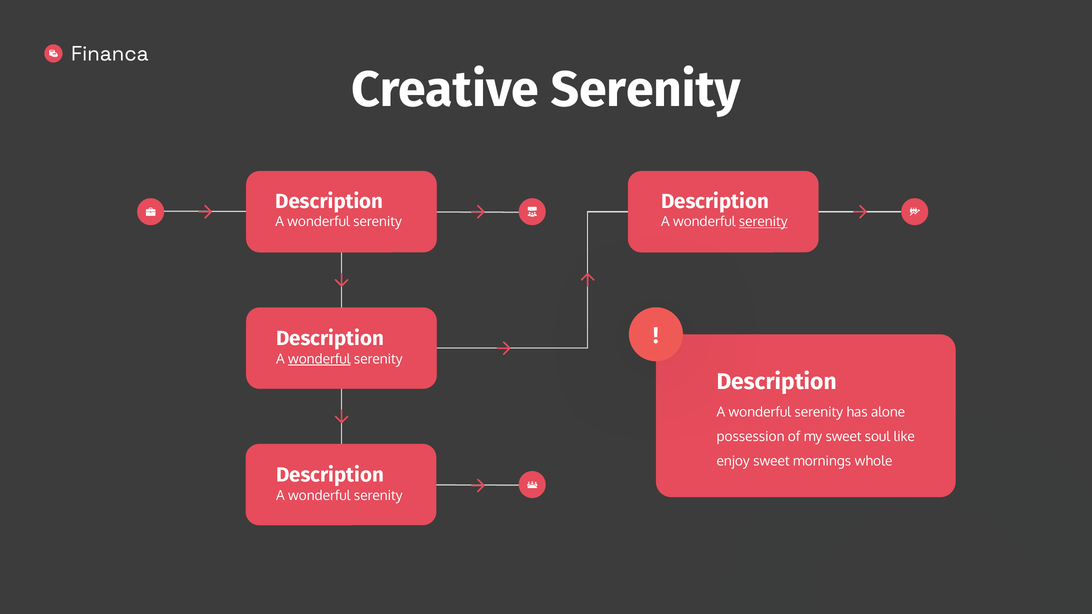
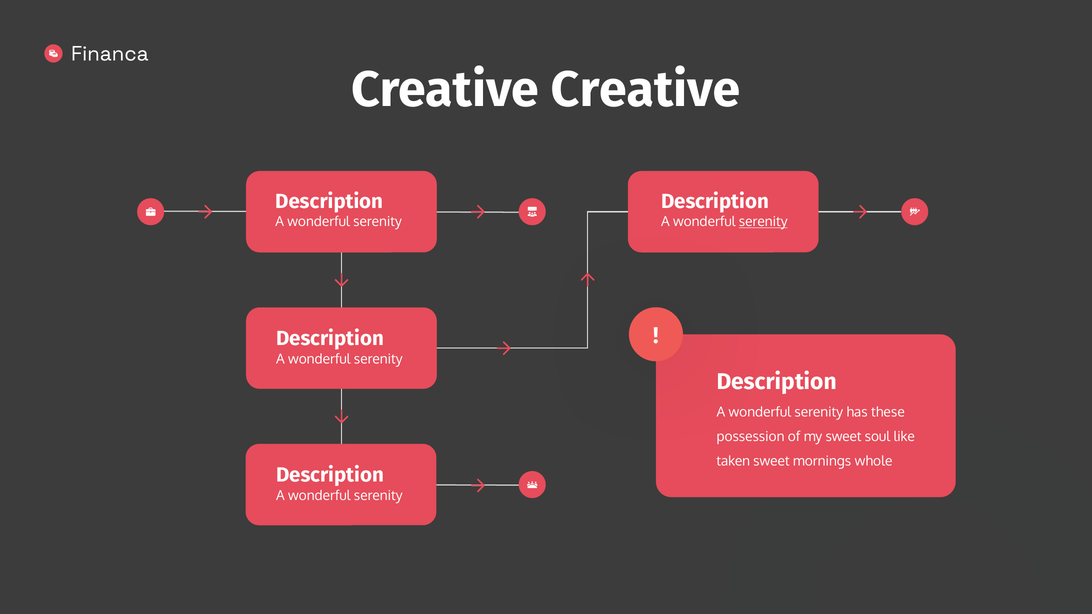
Creative Serenity: Serenity -> Creative (646, 90)
wonderful underline: present -> none (319, 359)
alone: alone -> these (888, 412)
enjoy: enjoy -> taken (733, 461)
